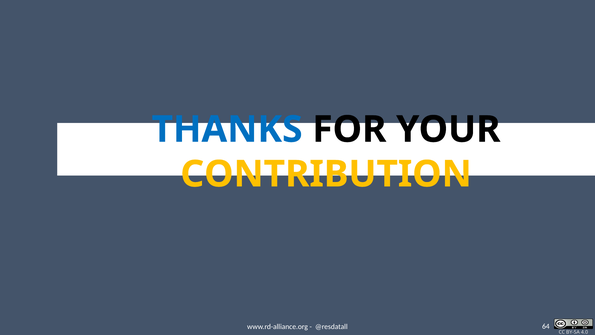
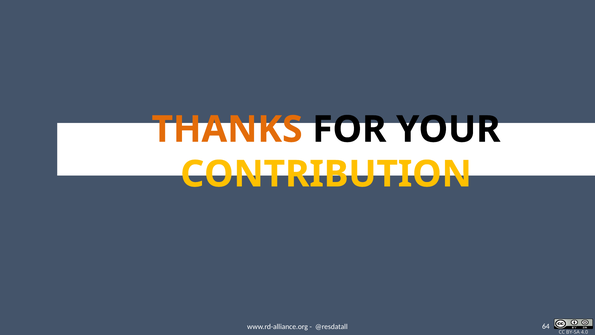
THANKS colour: blue -> orange (227, 129)
